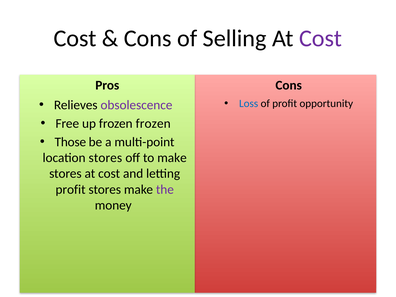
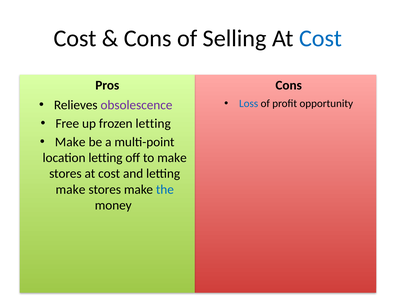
Cost colour: purple -> blue (321, 38)
frozen frozen: frozen -> letting (153, 123)
Those: Those -> Make (70, 142)
location stores: stores -> letting (105, 158)
profit: profit -> make (70, 189)
the colour: purple -> blue (165, 189)
